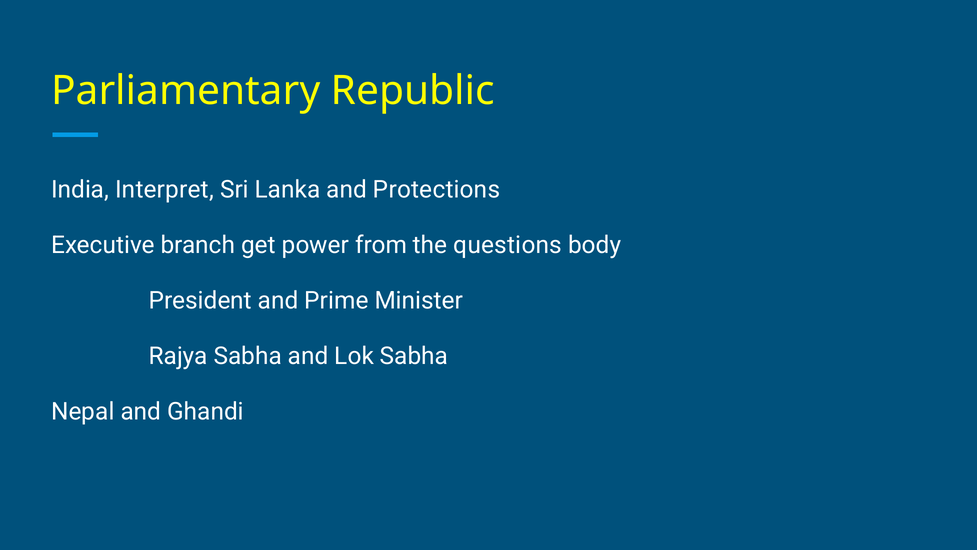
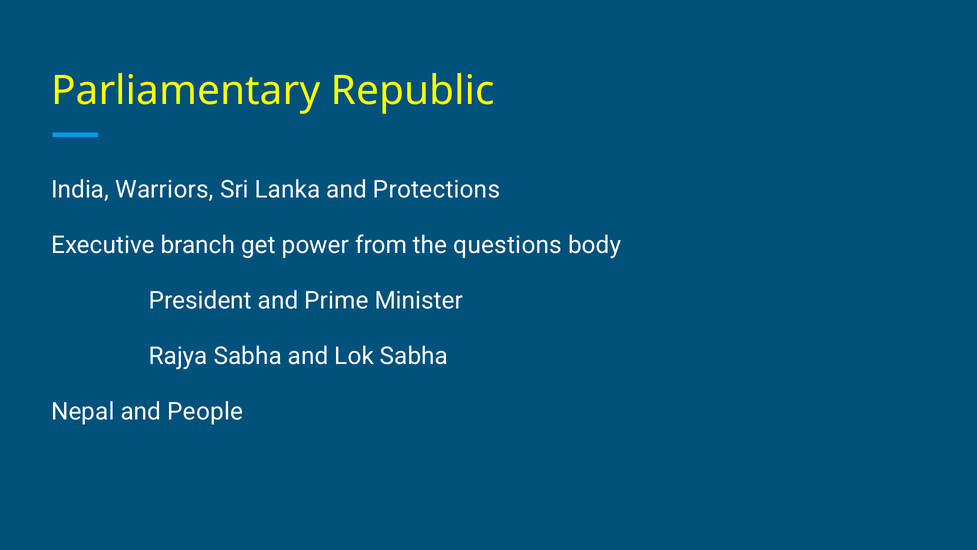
Interpret: Interpret -> Warriors (164, 190)
Ghandi: Ghandi -> People (205, 411)
